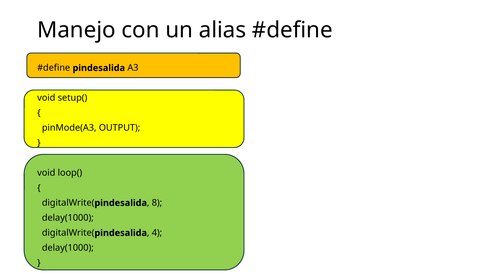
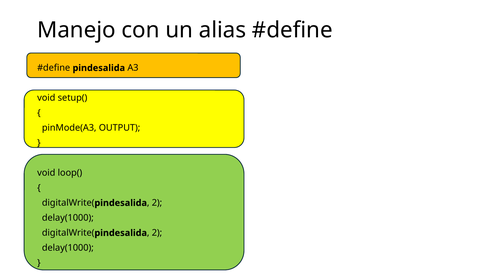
8: 8 -> 2 (157, 203)
4: 4 -> 2 (157, 233)
